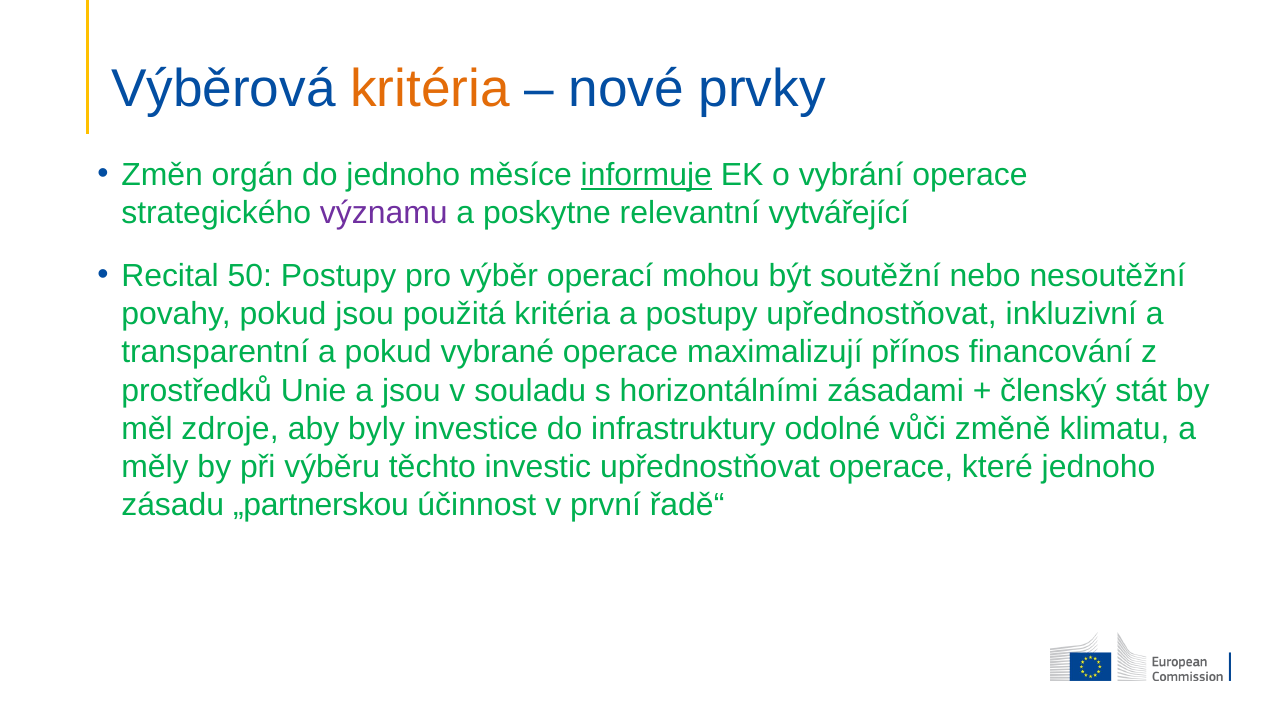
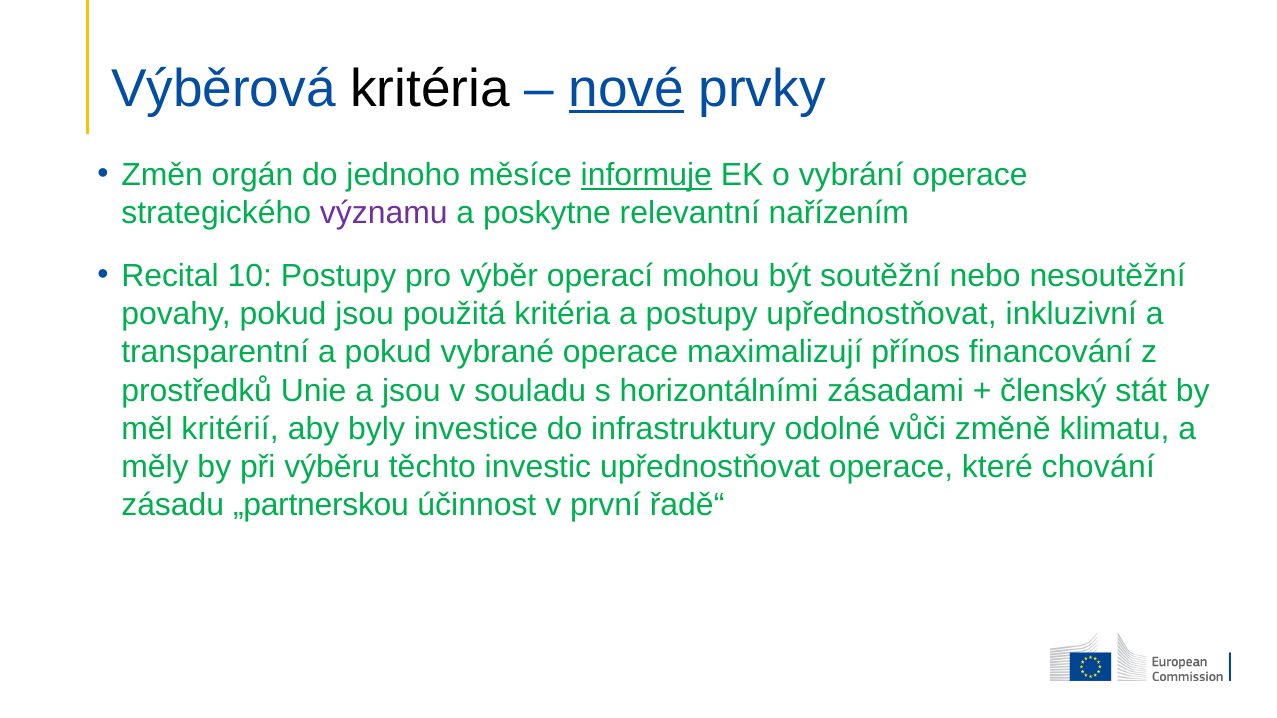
kritéria colour: orange -> black (430, 89)
nové underline: none -> present (626, 89)
vytvářející: vytvářející -> nařízením (839, 213)
50: 50 -> 10 (250, 276)
zdroje: zdroje -> kritérií (230, 429)
které jednoho: jednoho -> chování (1098, 467)
